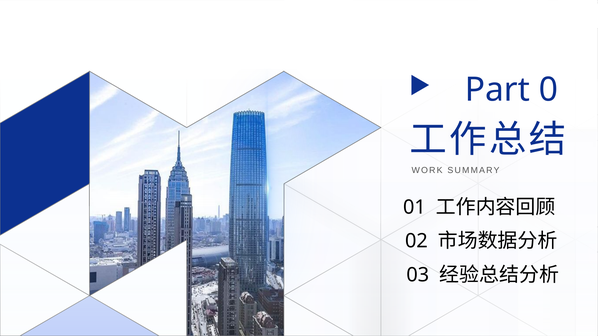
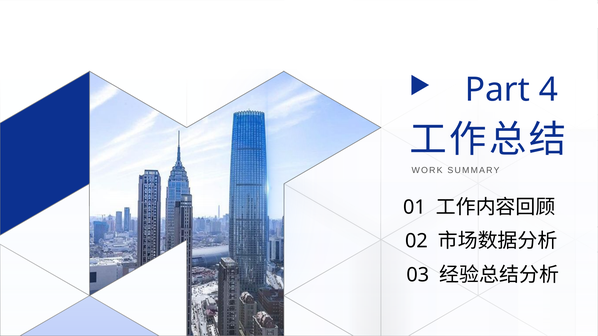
0: 0 -> 4 (548, 90)
